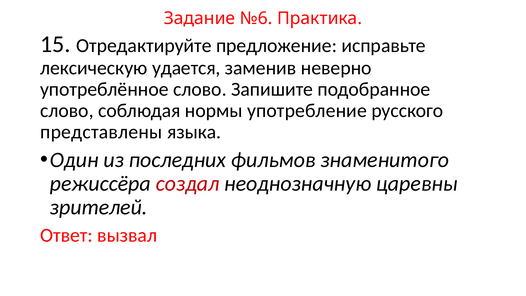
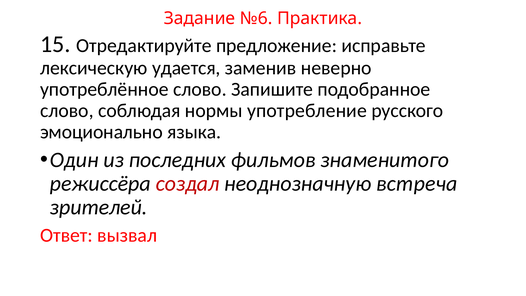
представлены: представлены -> эмоционально (101, 132)
царевны: царевны -> встреча (417, 183)
